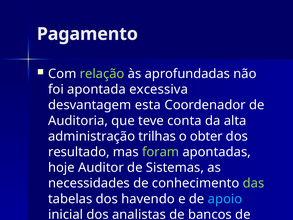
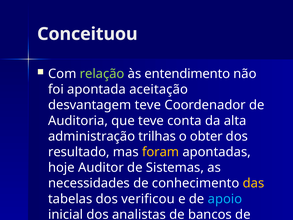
Pagamento: Pagamento -> Conceituou (87, 34)
aprofundadas: aprofundadas -> entendimento (187, 74)
excessiva: excessiva -> aceitação (159, 89)
desvantagem esta: esta -> teve (148, 105)
foram colour: light green -> yellow (161, 152)
das colour: light green -> yellow (253, 183)
havendo: havendo -> verificou (148, 199)
